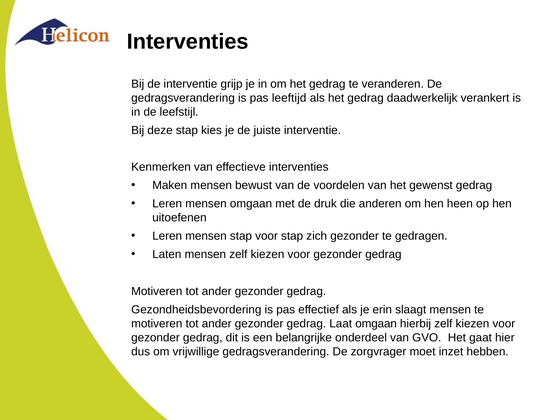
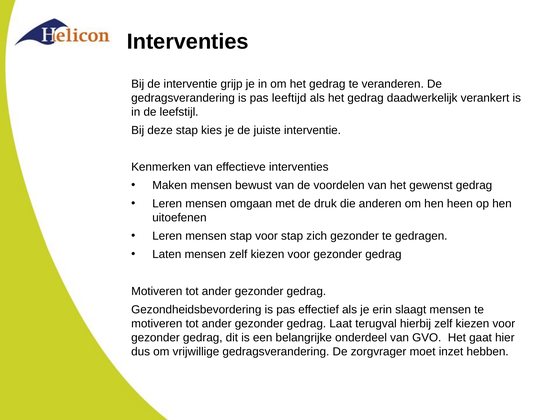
Laat omgaan: omgaan -> terugval (376, 324)
